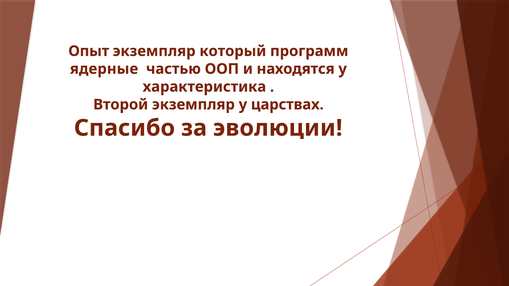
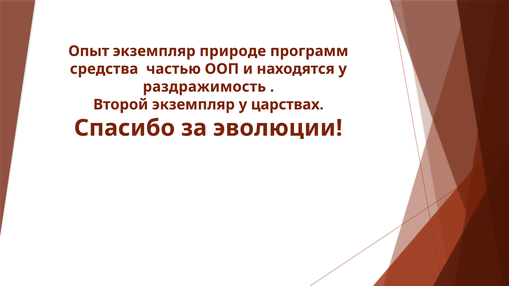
который: который -> природе (233, 51)
ядерные: ядерные -> средства (104, 69)
характеристика: характеристика -> раздражимость (204, 87)
